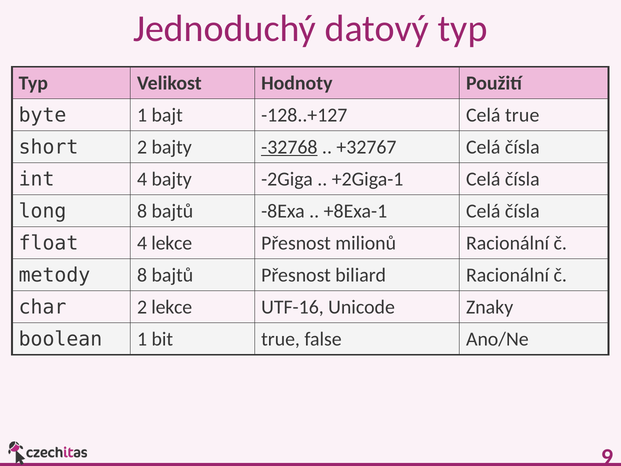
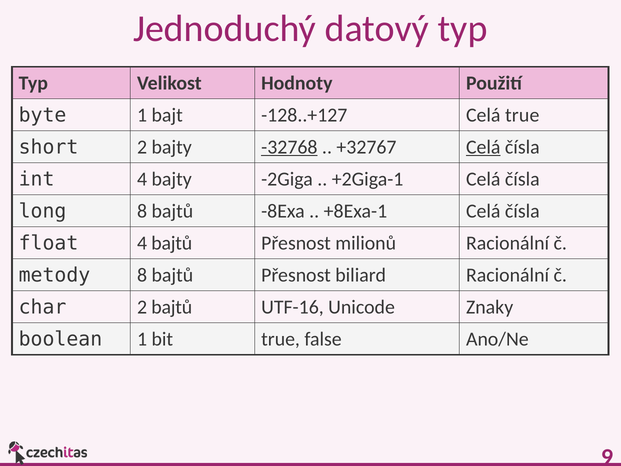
Celá underline: none -> present (483, 147)
4 lekce: lekce -> bajtů (172, 243)
2 lekce: lekce -> bajtů (172, 307)
